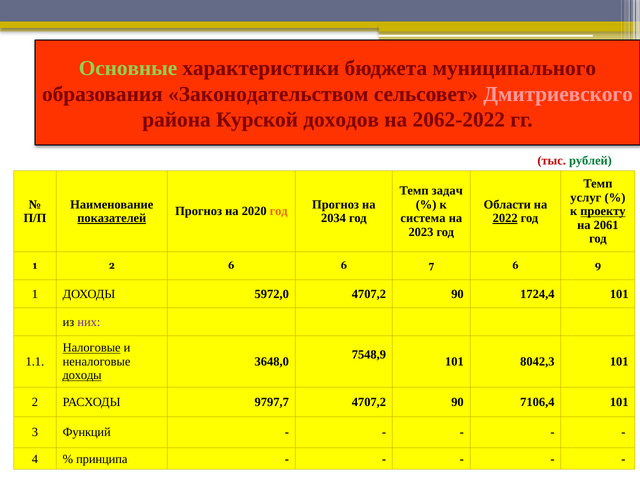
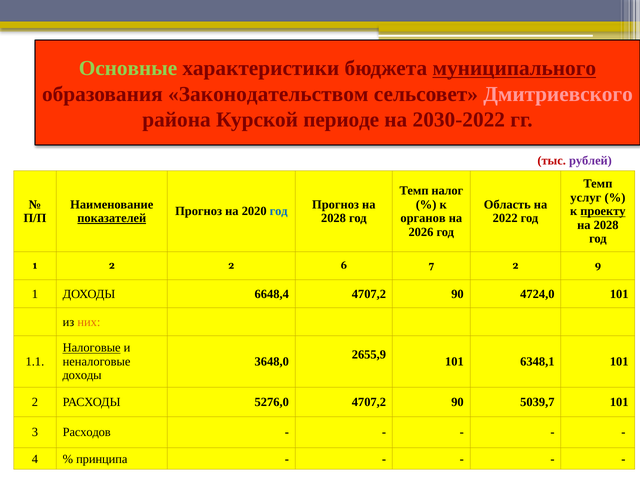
муниципального underline: none -> present (514, 68)
доходов: доходов -> периоде (341, 120)
2062-2022: 2062-2022 -> 2030-2022 (459, 120)
рублей colour: green -> purple (590, 161)
задач: задач -> налог (447, 191)
Области: Области -> Область (507, 204)
год colour: orange -> blue (279, 211)
2034: 2034 -> 2028 (334, 218)
система: система -> органов (423, 218)
2022 underline: present -> none (505, 218)
2061: 2061 -> 2028 (606, 225)
2023: 2023 -> 2026 (421, 232)
2 6: 6 -> 2 (231, 265)
7 6: 6 -> 2 (515, 265)
5972,0: 5972,0 -> 6648,4 (272, 294)
1724,4: 1724,4 -> 4724,0 (537, 294)
них colour: purple -> orange (89, 322)
7548,9: 7548,9 -> 2655,9 (369, 355)
8042,3: 8042,3 -> 6348,1 (537, 362)
доходы underline: present -> none (82, 375)
9797,7: 9797,7 -> 5276,0 (272, 402)
7106,4: 7106,4 -> 5039,7 (537, 402)
Функций: Функций -> Расходов (87, 432)
